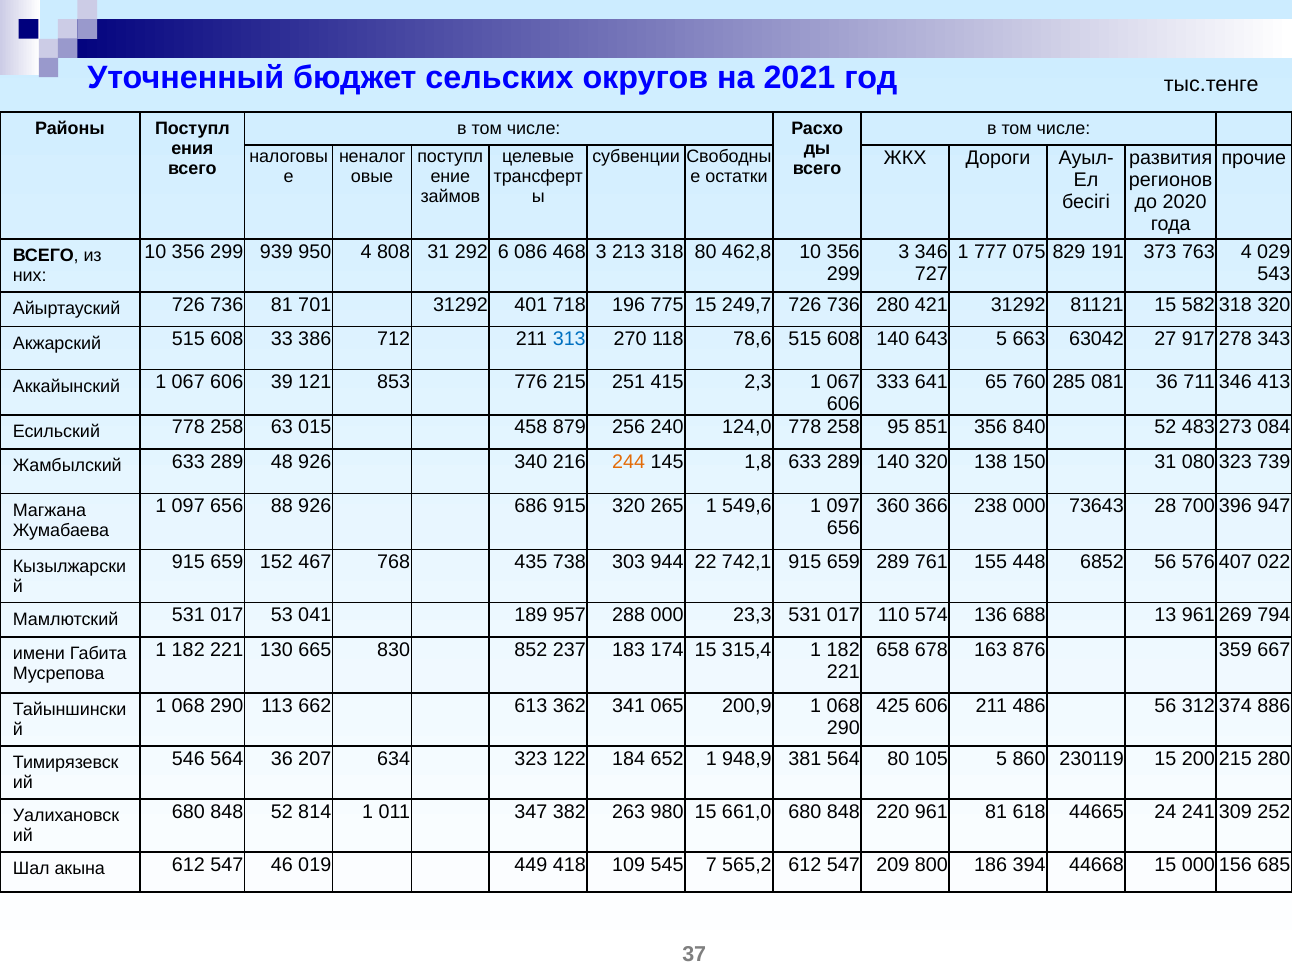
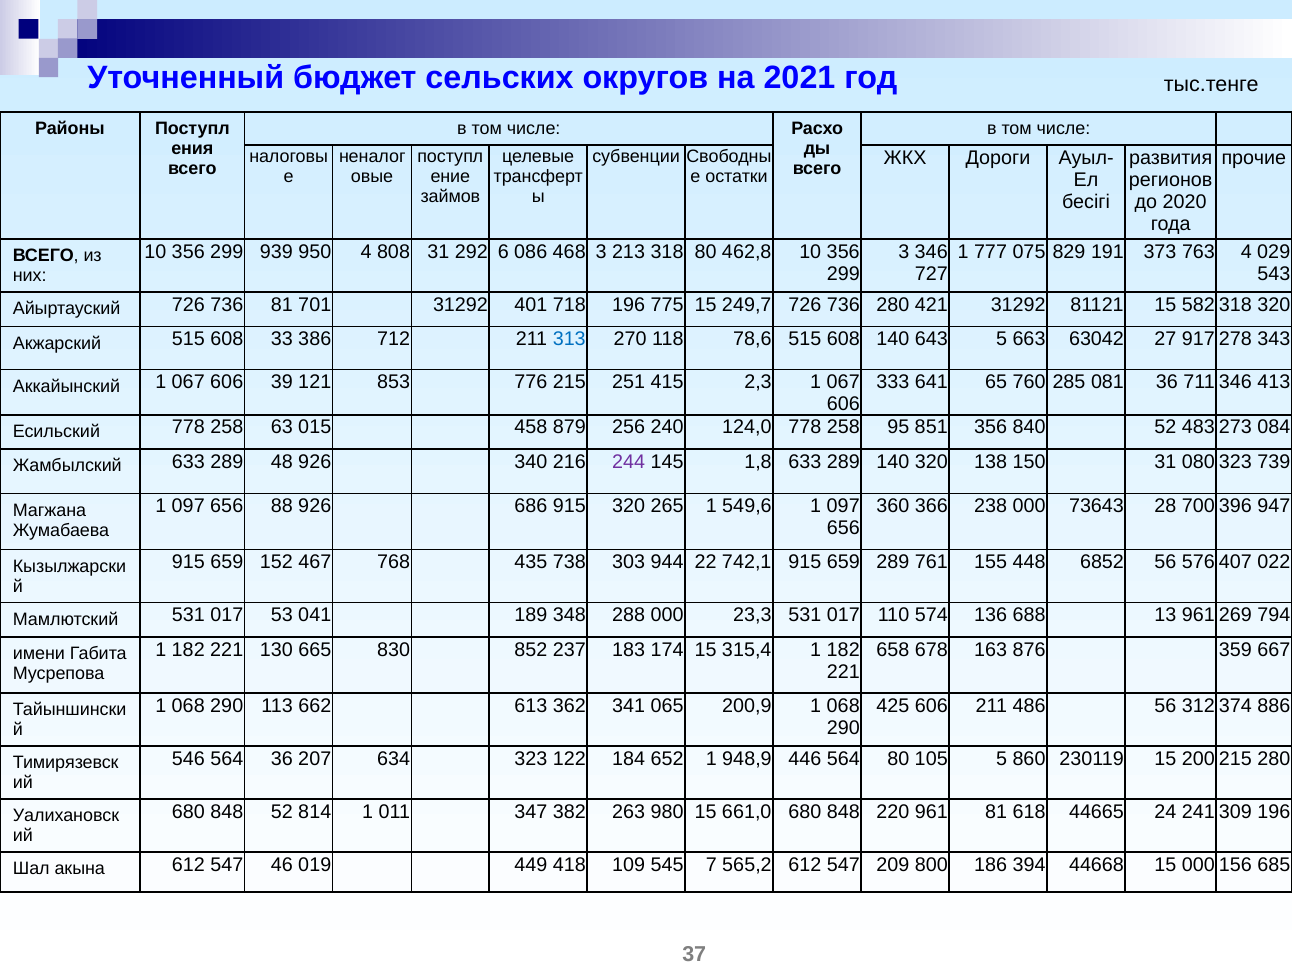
244 colour: orange -> purple (629, 462)
957: 957 -> 348 (569, 615)
381: 381 -> 446 (805, 759)
252: 252 -> 196 (1274, 812)
